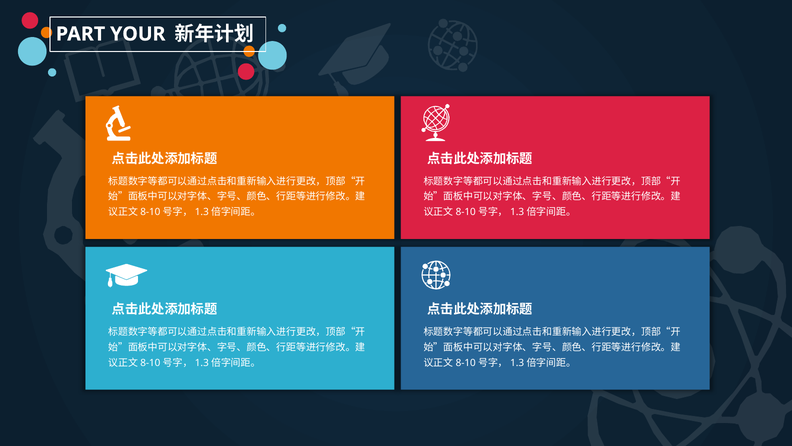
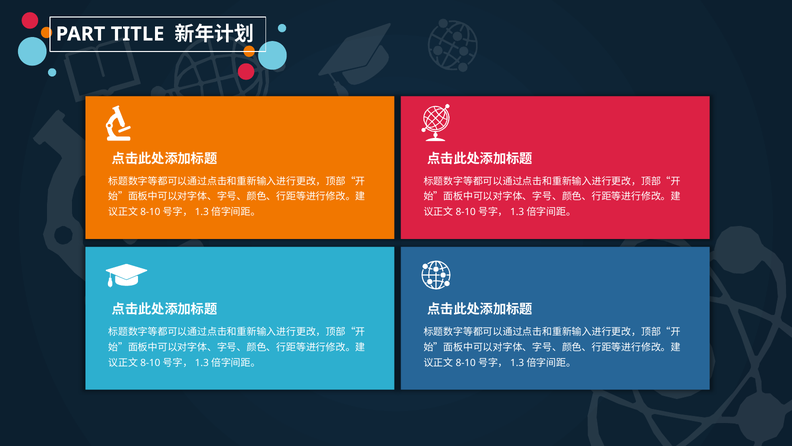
YOUR: YOUR -> TITLE (138, 34)
